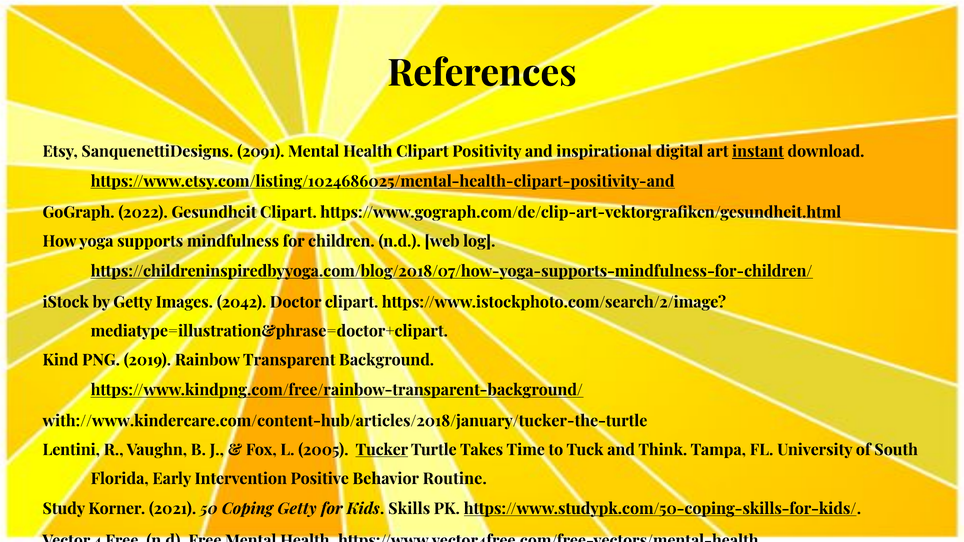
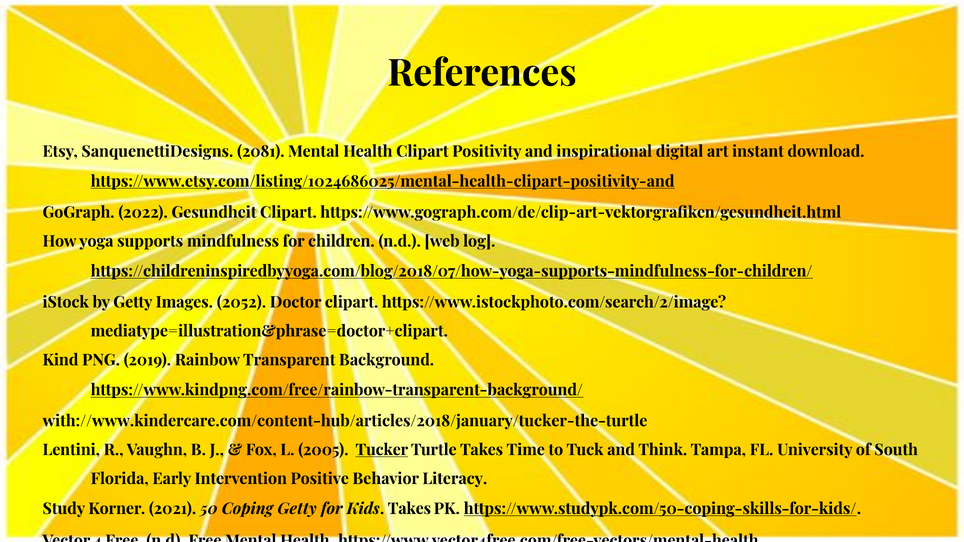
2091: 2091 -> 2081 (261, 152)
instant underline: present -> none (758, 152)
2042: 2042 -> 2052 (241, 302)
Routine: Routine -> Literacy (455, 479)
Kids Skills: Skills -> Takes (409, 509)
